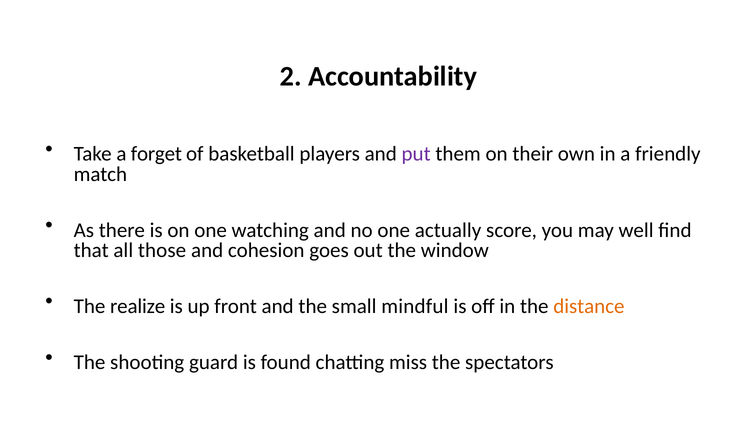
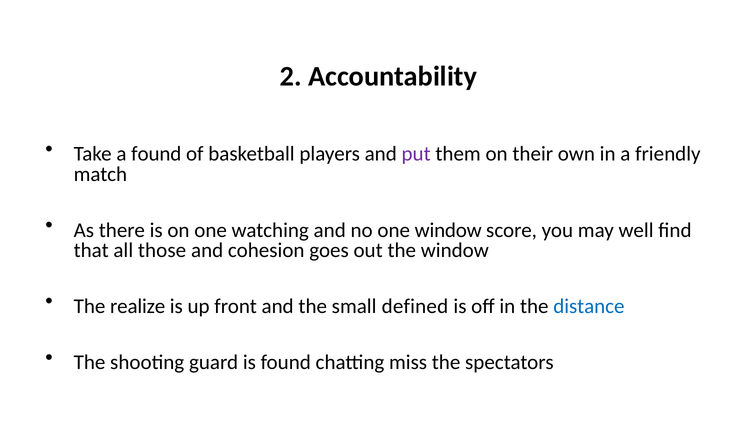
a forget: forget -> found (156, 154)
one actually: actually -> window (448, 230)
mindful: mindful -> defined (415, 307)
distance colour: orange -> blue (589, 307)
